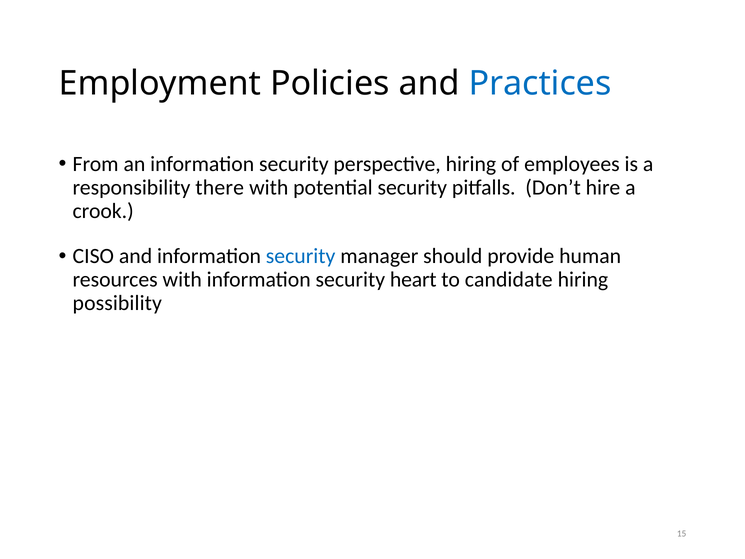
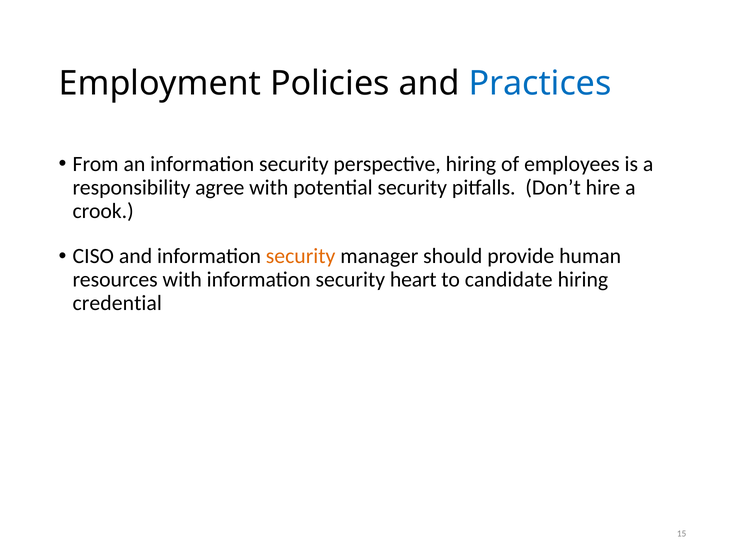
there: there -> agree (220, 188)
security colour: blue -> orange (301, 256)
possibility: possibility -> credential (117, 303)
